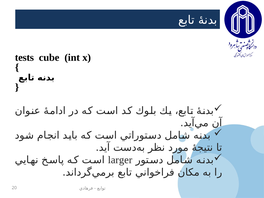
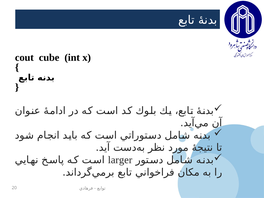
tests: tests -> cout (24, 57)
